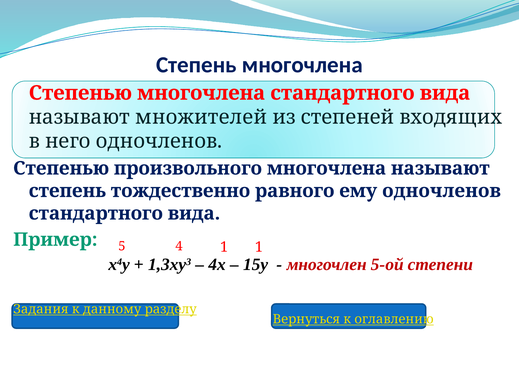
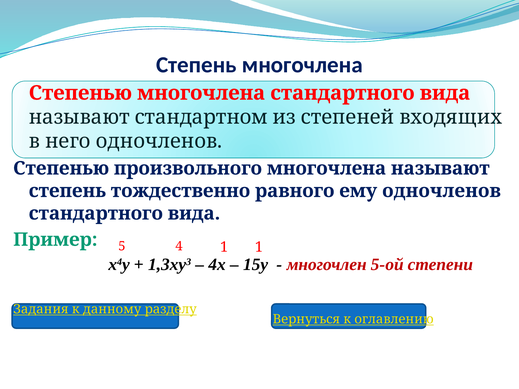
множителей: множителей -> стандартном (201, 117)
